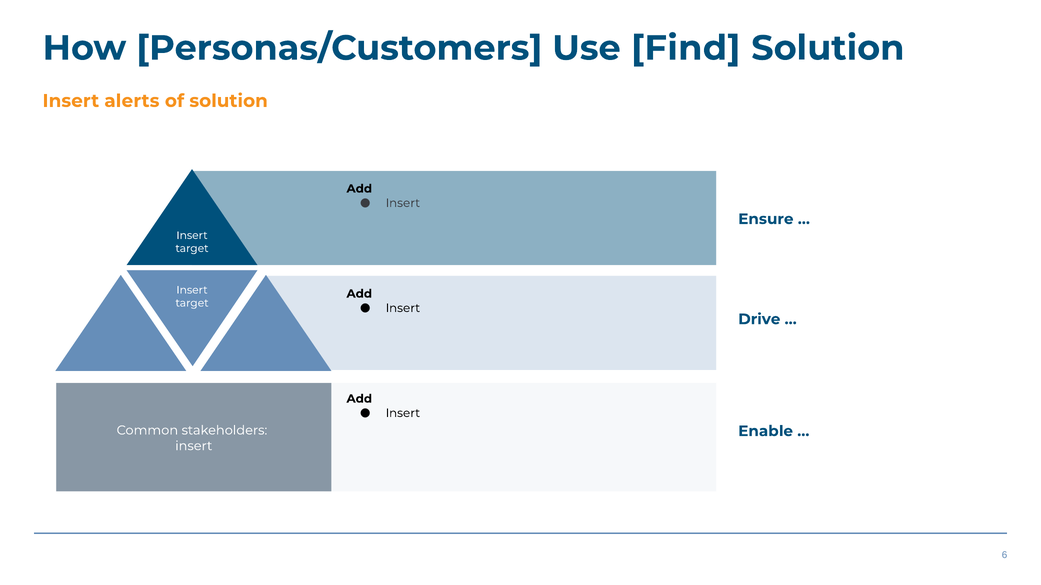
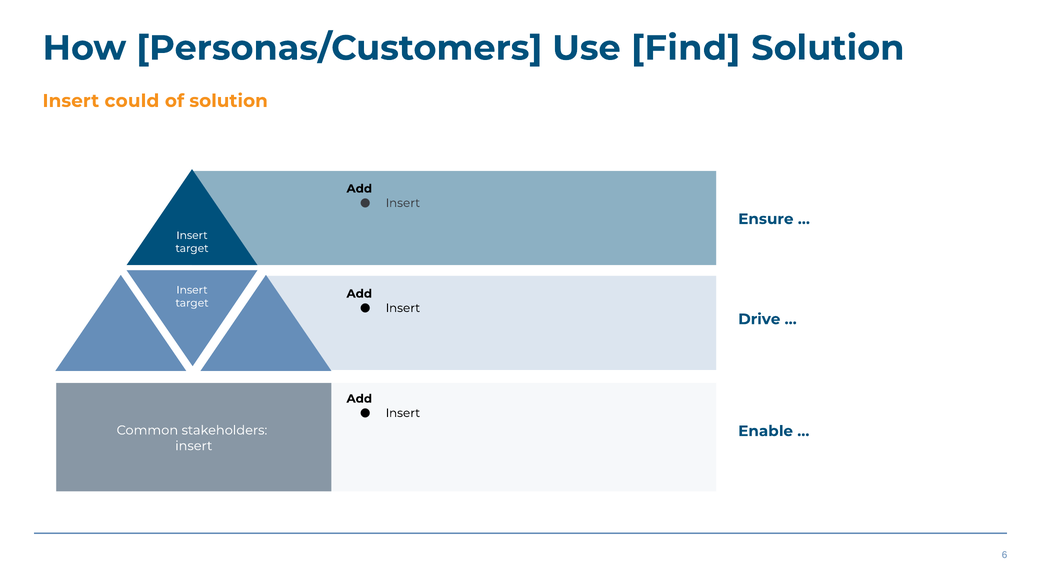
alerts: alerts -> could (132, 101)
